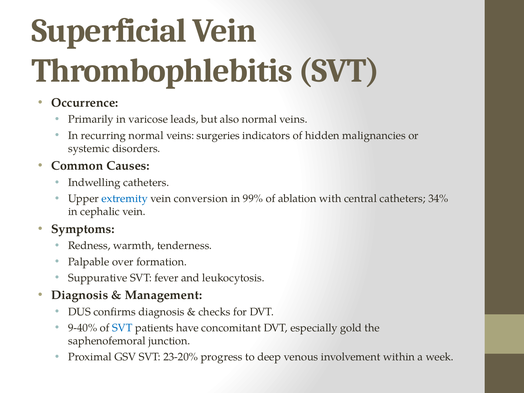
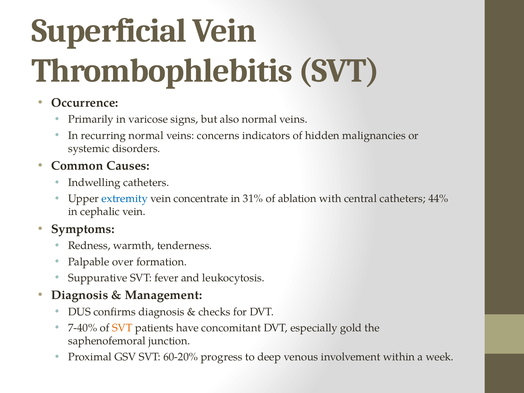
leads: leads -> signs (184, 119)
surgeries: surgeries -> concerns (218, 135)
conversion: conversion -> concentrate (201, 199)
99%: 99% -> 31% (253, 199)
34%: 34% -> 44% (438, 199)
9-40%: 9-40% -> 7-40% (83, 328)
SVT colour: blue -> orange (122, 328)
23-20%: 23-20% -> 60-20% (181, 357)
